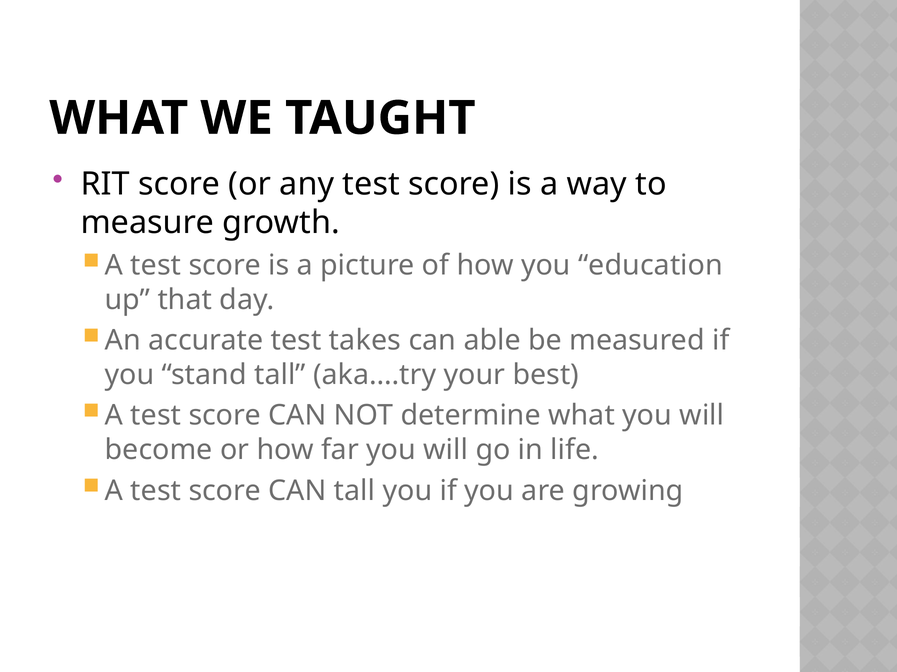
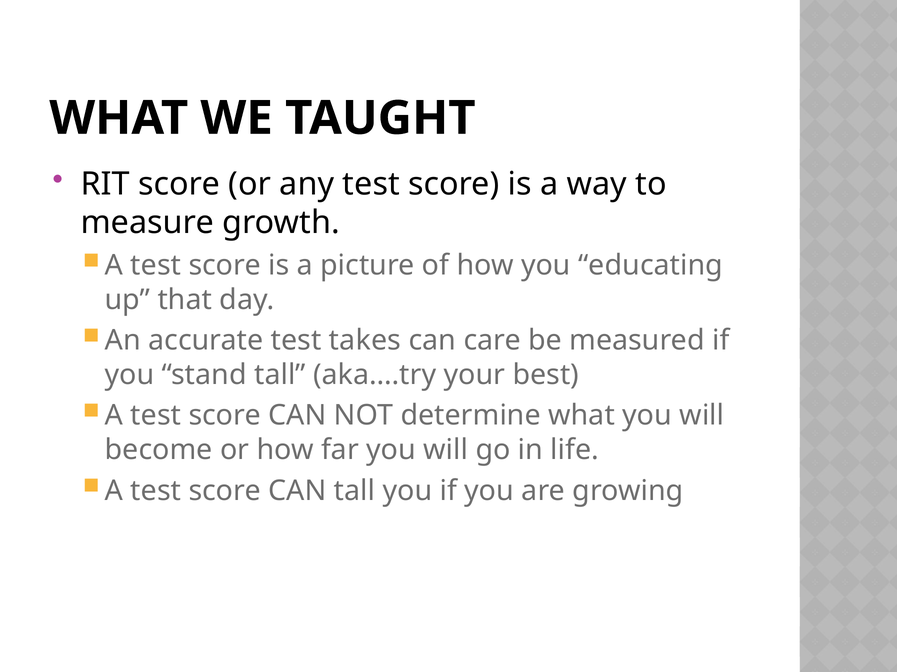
education: education -> educating (651, 266)
able: able -> care (492, 341)
